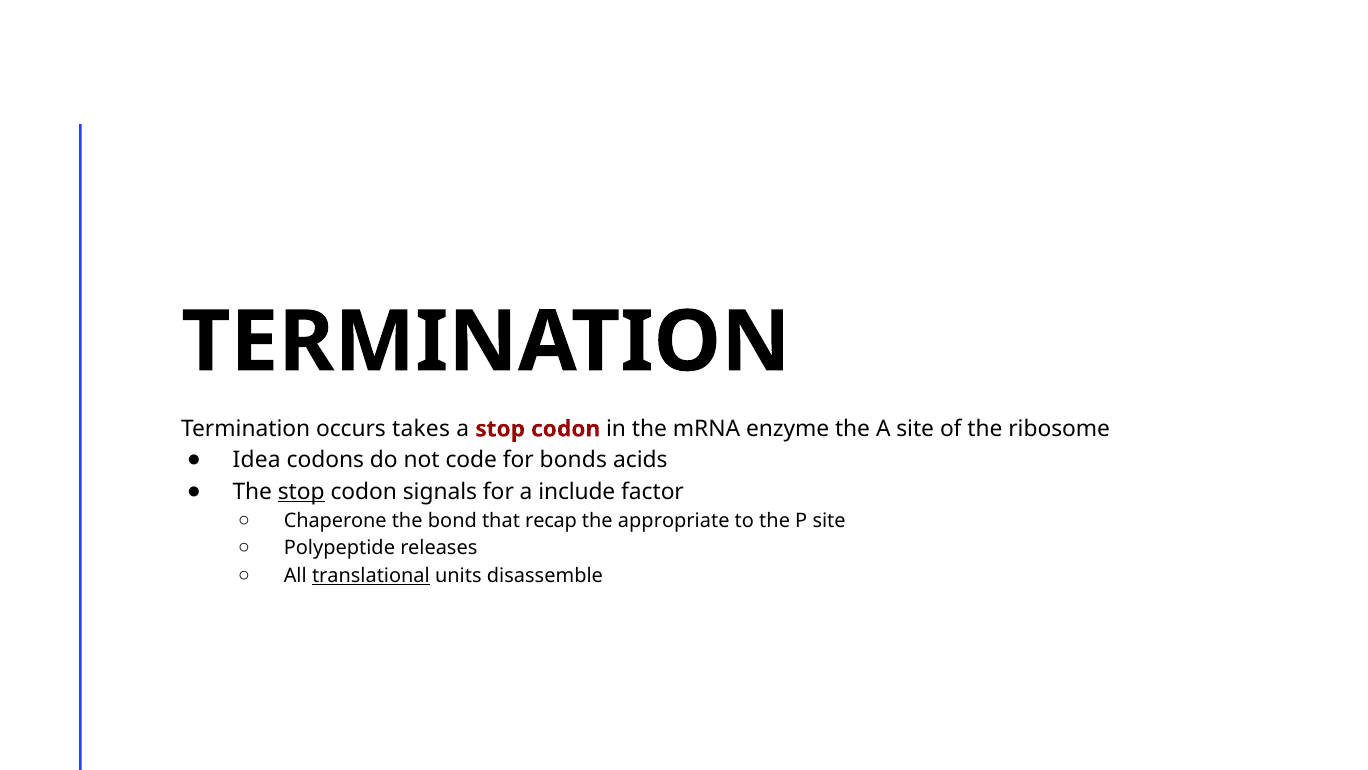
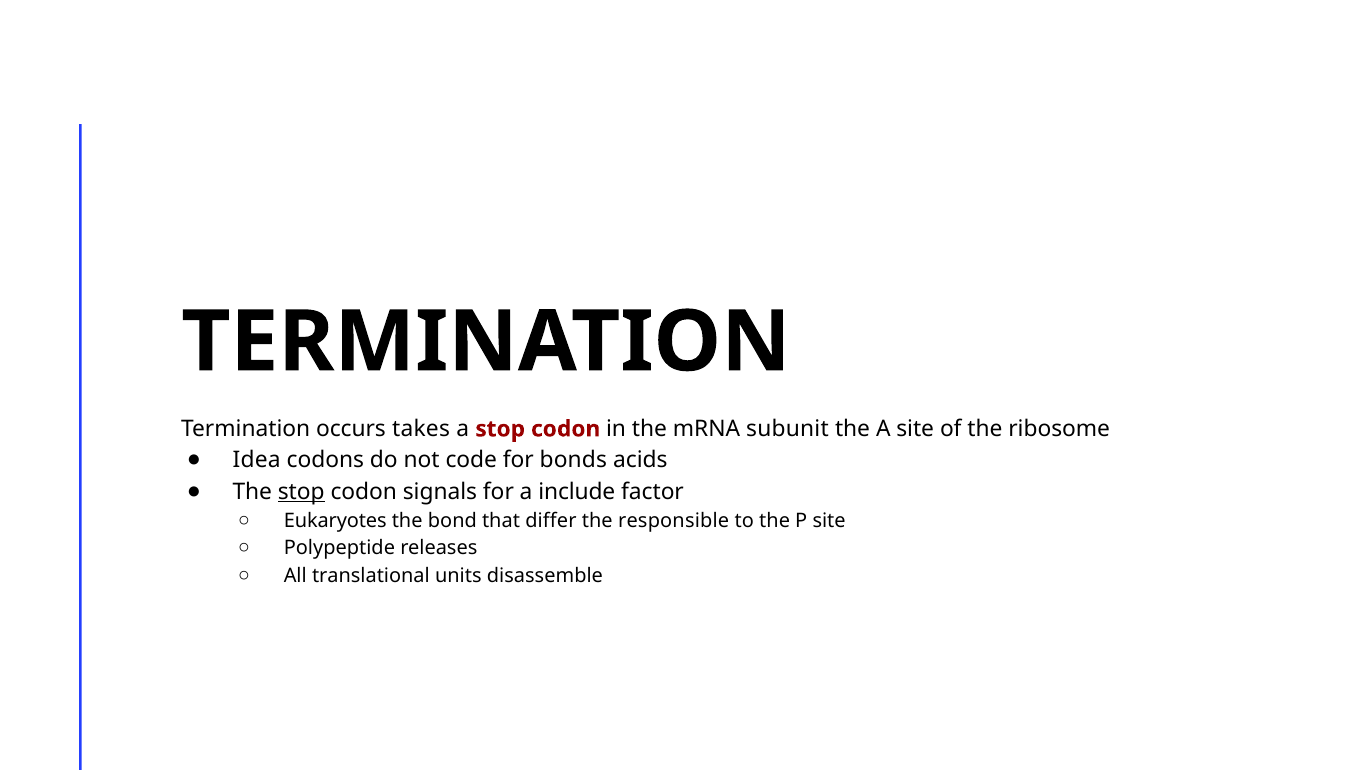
enzyme: enzyme -> subunit (788, 429)
Chaperone: Chaperone -> Eukaryotes (335, 521)
recap: recap -> differ (551, 521)
appropriate: appropriate -> responsible (674, 521)
translational underline: present -> none (371, 576)
